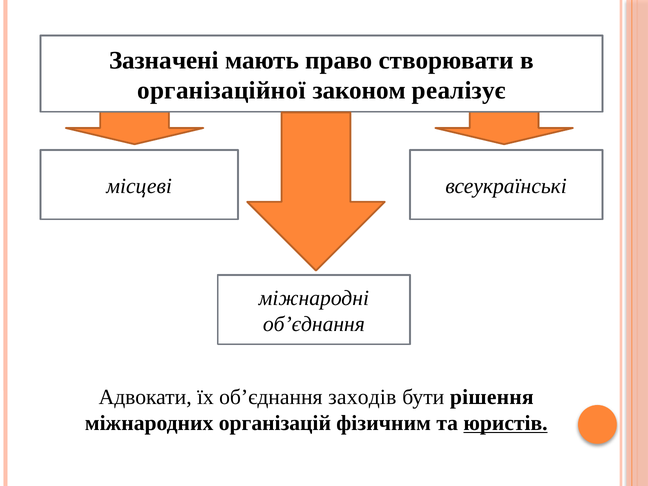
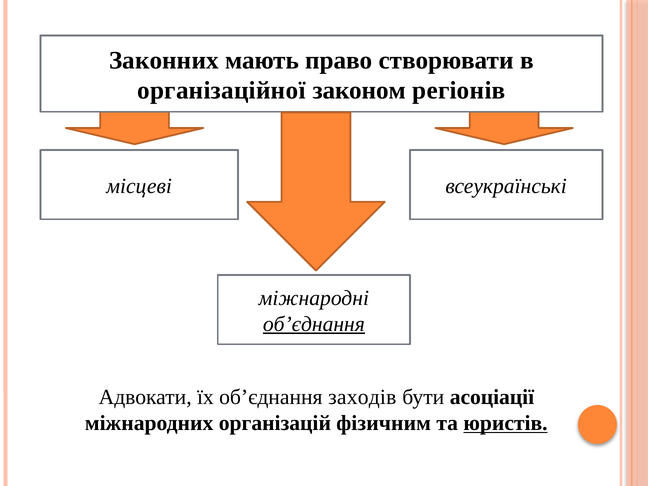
Зазначені: Зазначені -> Законних (164, 60)
реалізує: реалізує -> регіонів (459, 90)
об’єднання underline: none -> present (314, 324)
рішення: рішення -> асоціації (492, 397)
